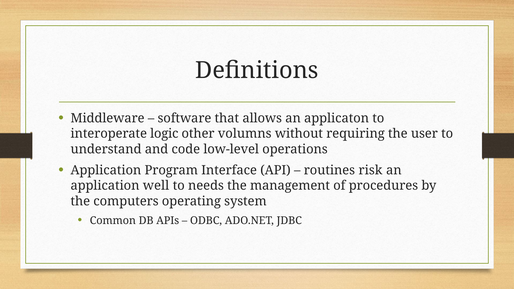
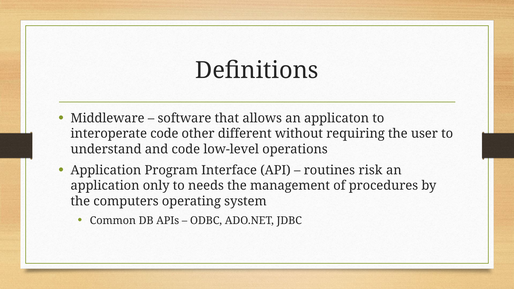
interoperate logic: logic -> code (164, 134)
volumns: volumns -> different (245, 134)
well: well -> only (156, 186)
